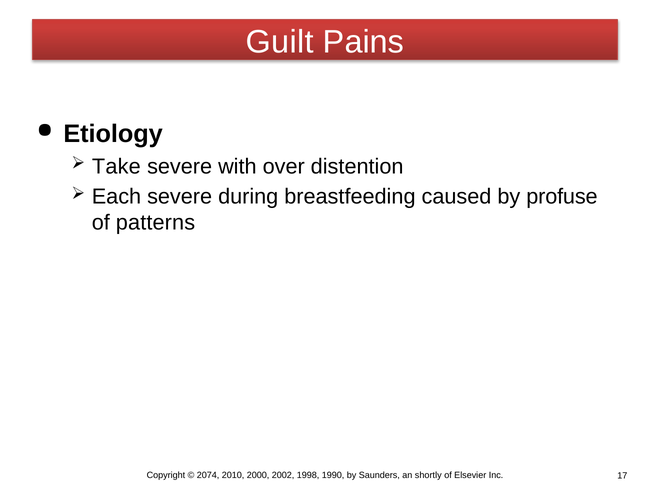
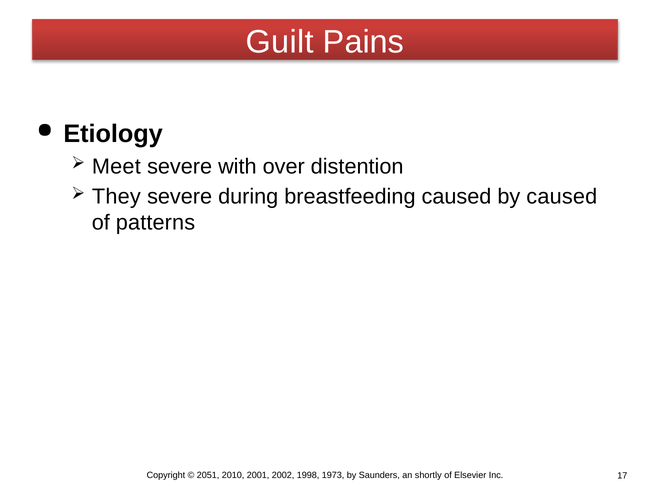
Take: Take -> Meet (116, 166)
Each: Each -> They (116, 197)
by profuse: profuse -> caused (562, 197)
2074: 2074 -> 2051 (208, 475)
2000: 2000 -> 2001 (258, 475)
1990: 1990 -> 1973 (333, 475)
